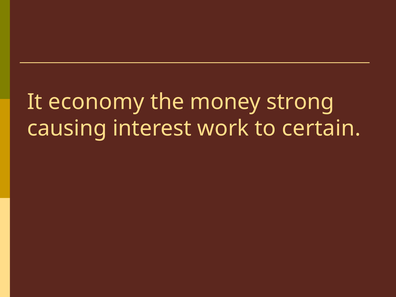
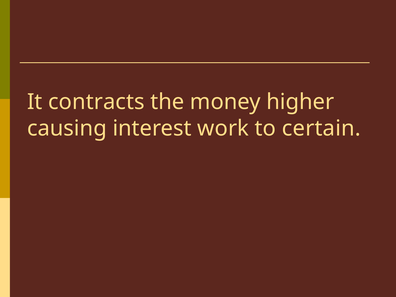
economy: economy -> contracts (96, 102)
strong: strong -> higher (300, 102)
